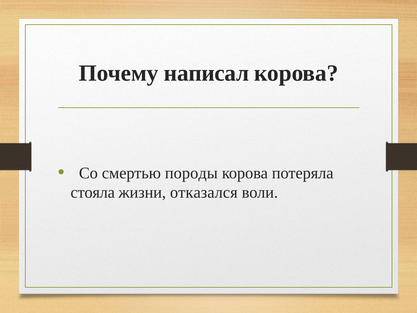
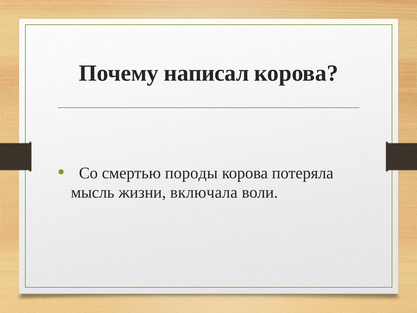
стояла: стояла -> мысль (93, 192)
отказался: отказался -> включала (204, 192)
